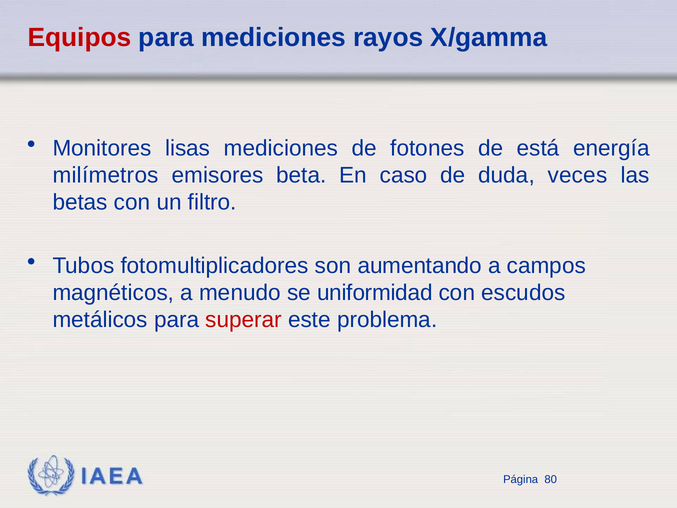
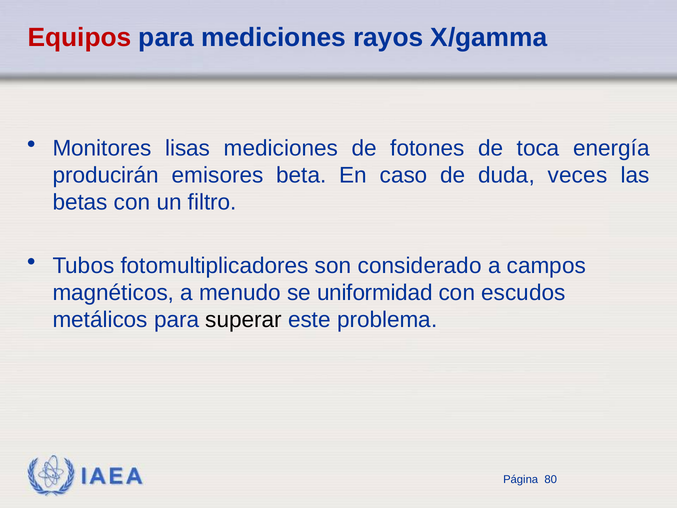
está: está -> toca (538, 148)
milímetros: milímetros -> producirán (106, 175)
aumentando: aumentando -> considerado (420, 266)
superar colour: red -> black (244, 320)
